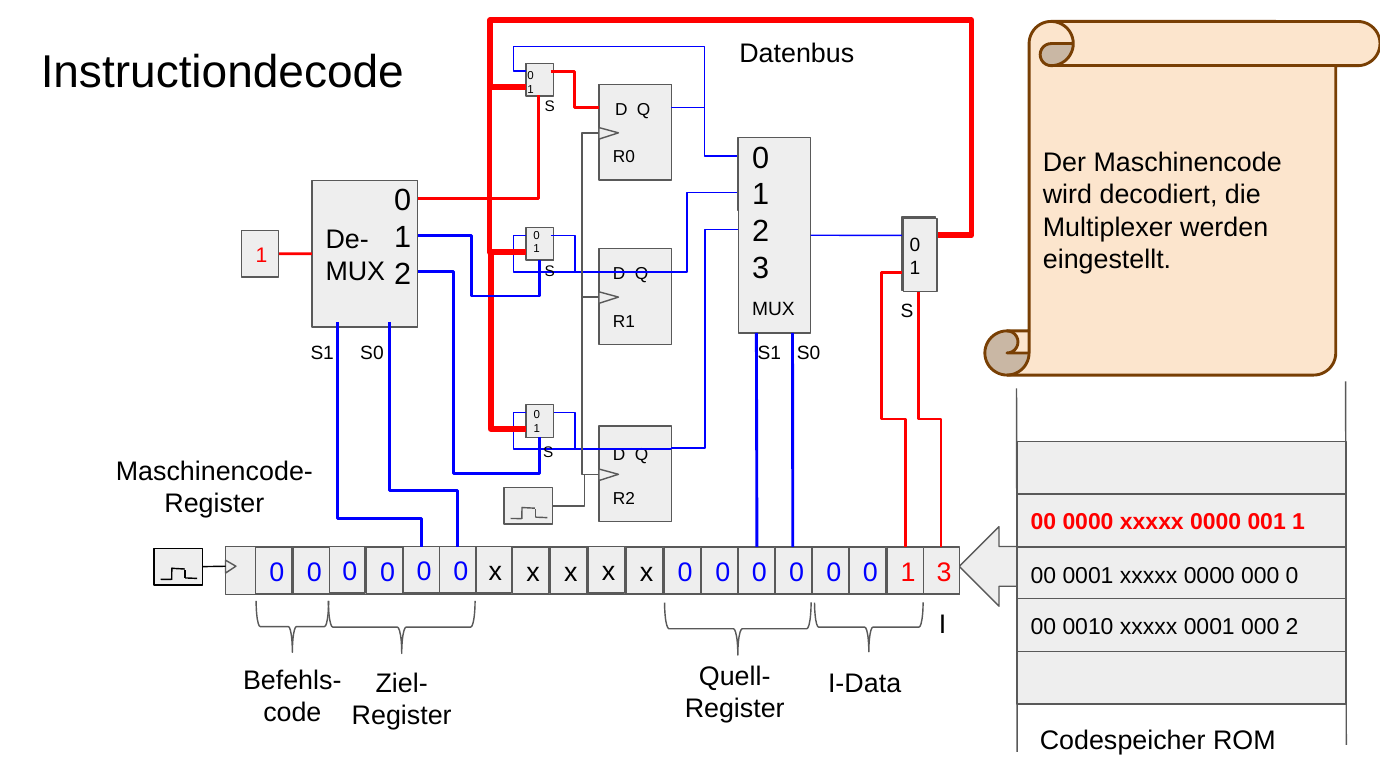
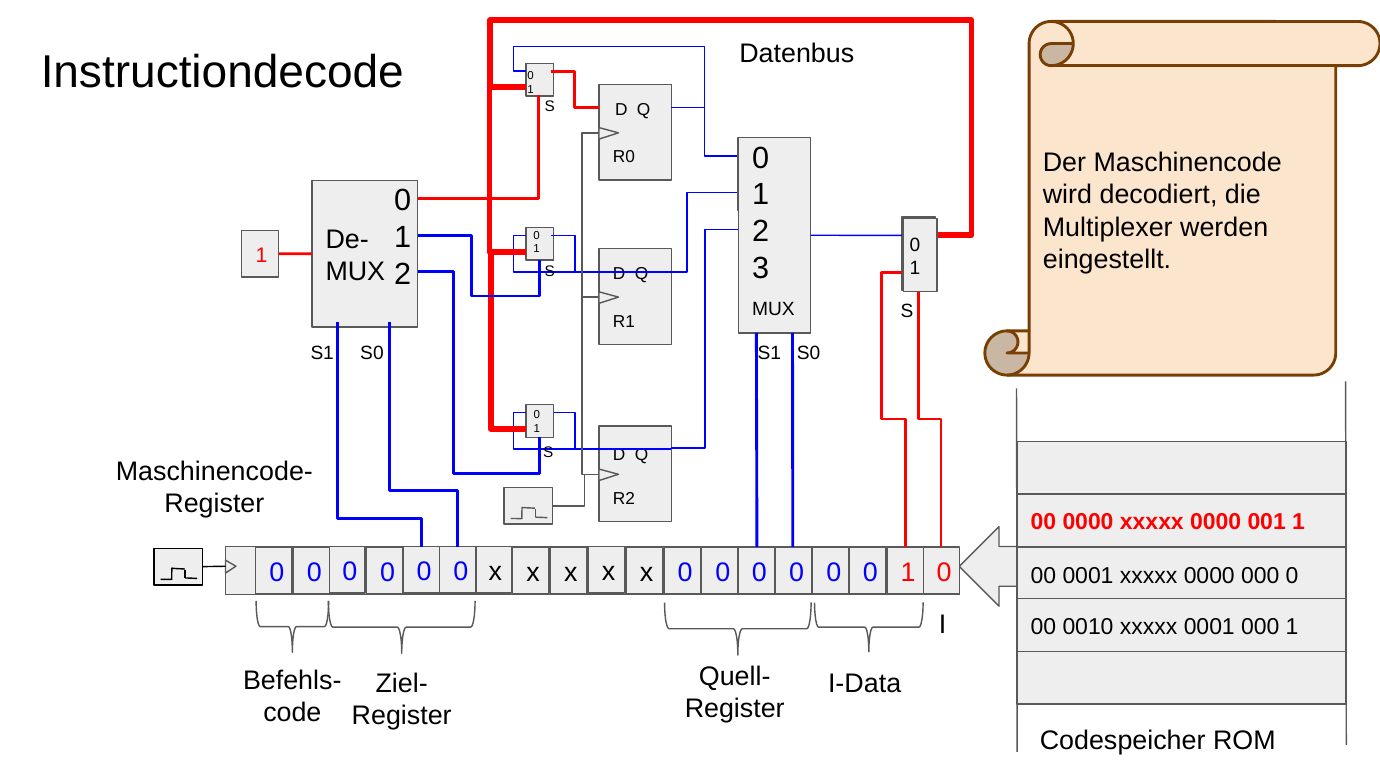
3: 3 -> 0 (944, 573)
000 2: 2 -> 1 (1292, 627)
